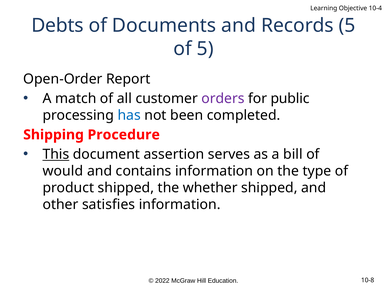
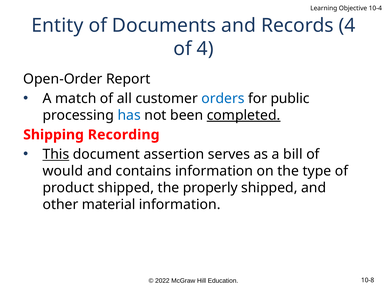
Debts: Debts -> Entity (57, 26)
Records 5: 5 -> 4 (347, 26)
of 5: 5 -> 4 (205, 49)
orders colour: purple -> blue (223, 99)
completed underline: none -> present (244, 115)
Procedure: Procedure -> Recording (124, 135)
whether: whether -> properly (210, 188)
satisfies: satisfies -> material (109, 205)
